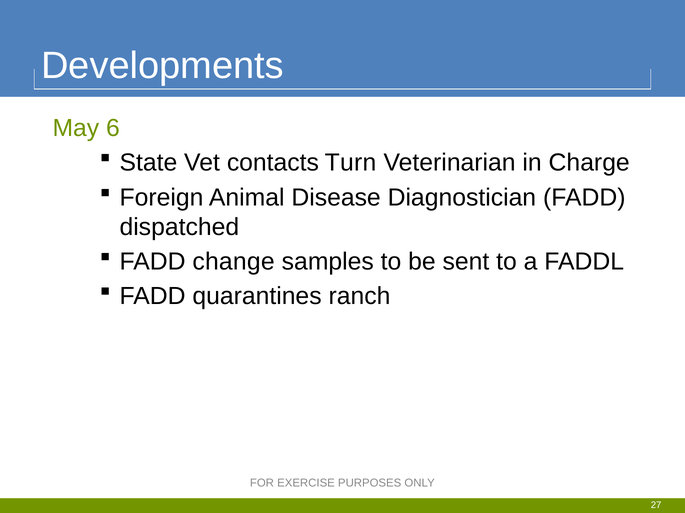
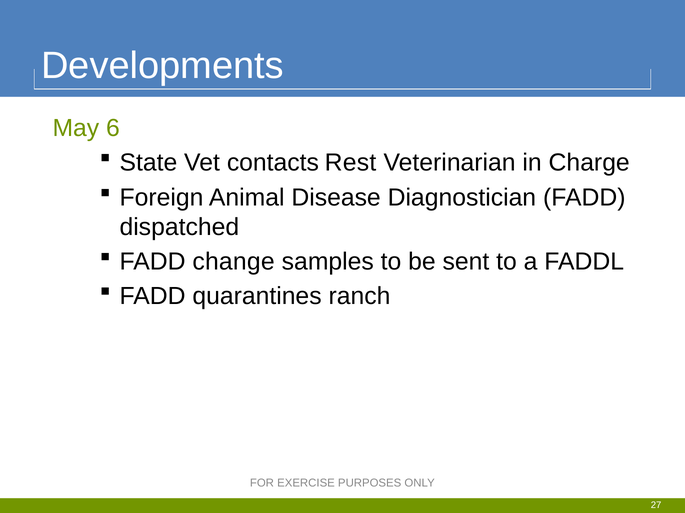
Turn: Turn -> Rest (350, 163)
